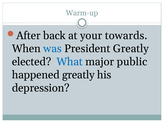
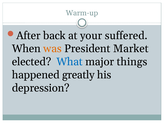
towards: towards -> suffered (126, 36)
was colour: blue -> orange (52, 49)
President Greatly: Greatly -> Market (131, 49)
public: public -> things (132, 62)
